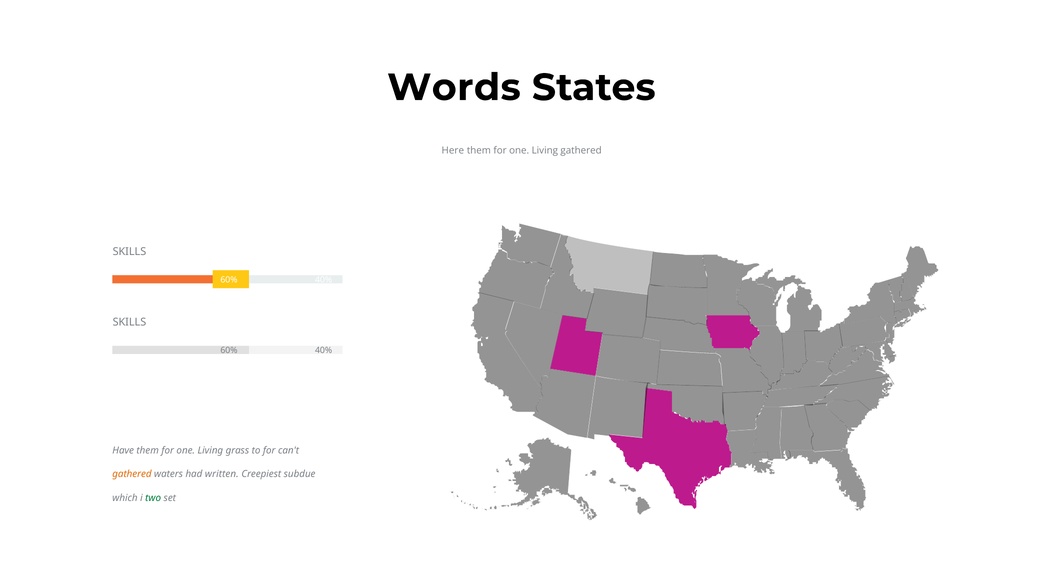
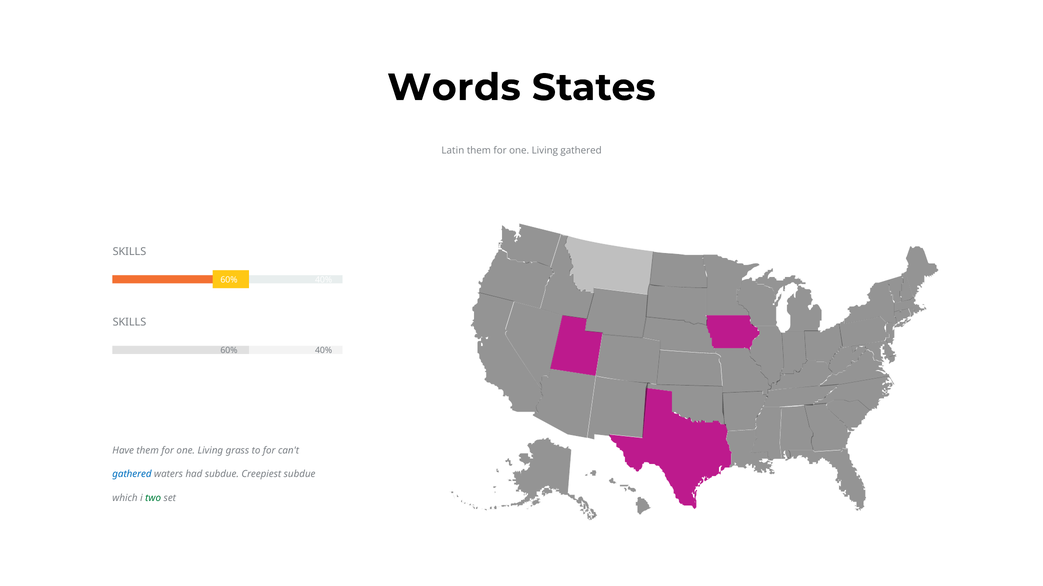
Here: Here -> Latin (453, 150)
gathered colour: orange -> blue (132, 475)
had written: written -> subdue (222, 475)
